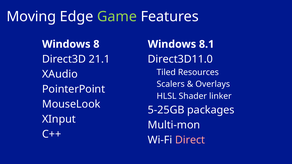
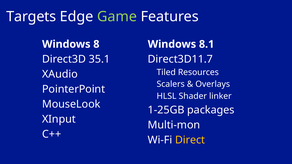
Moving: Moving -> Targets (31, 17)
21.1: 21.1 -> 35.1 (99, 59)
Direct3D11.0: Direct3D11.0 -> Direct3D11.7 (180, 59)
5-25GB: 5-25GB -> 1-25GB (166, 110)
Direct colour: pink -> yellow (190, 140)
